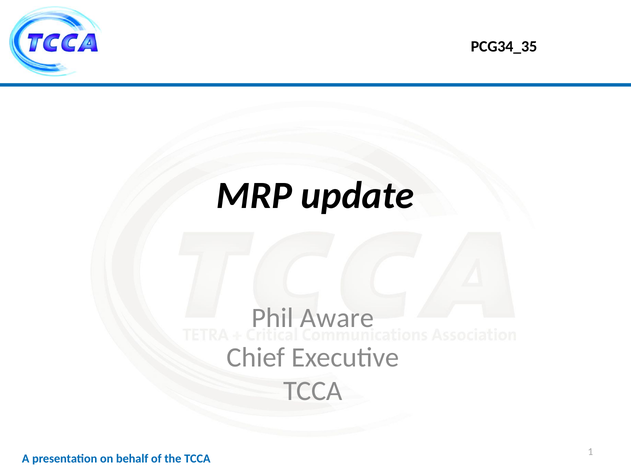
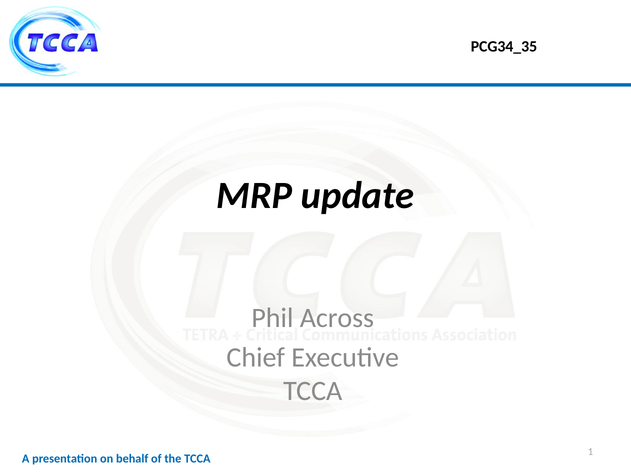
Aware: Aware -> Across (337, 318)
